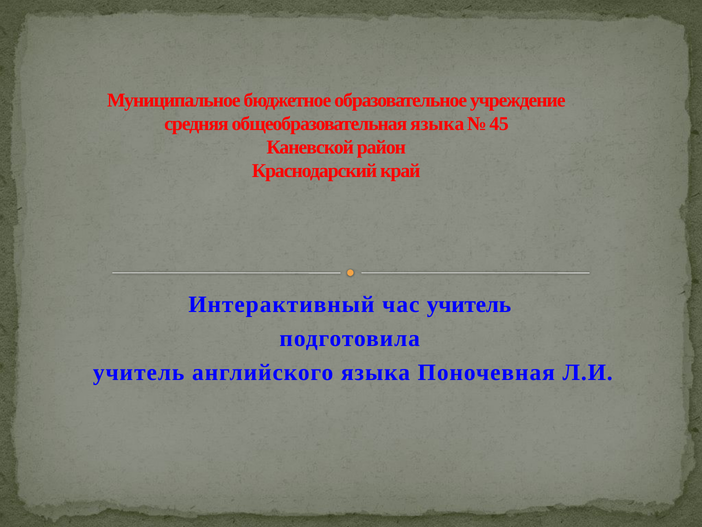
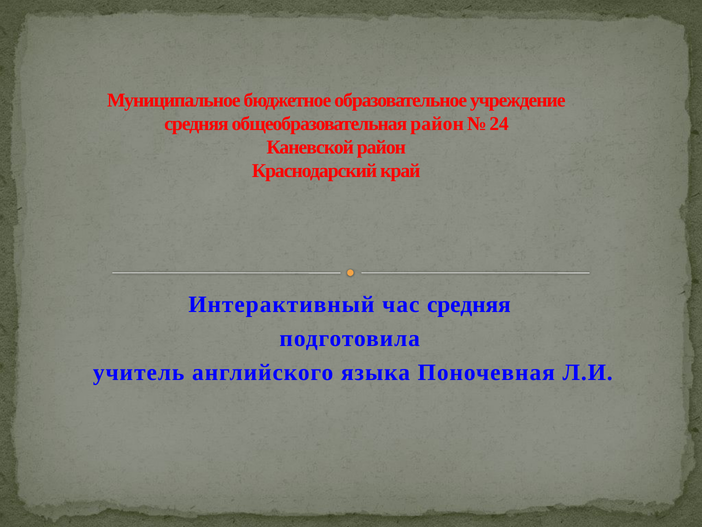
общеобразовательная языка: языка -> район (437, 124)
45: 45 -> 24 (499, 124)
час учитель: учитель -> средняя (469, 304)
